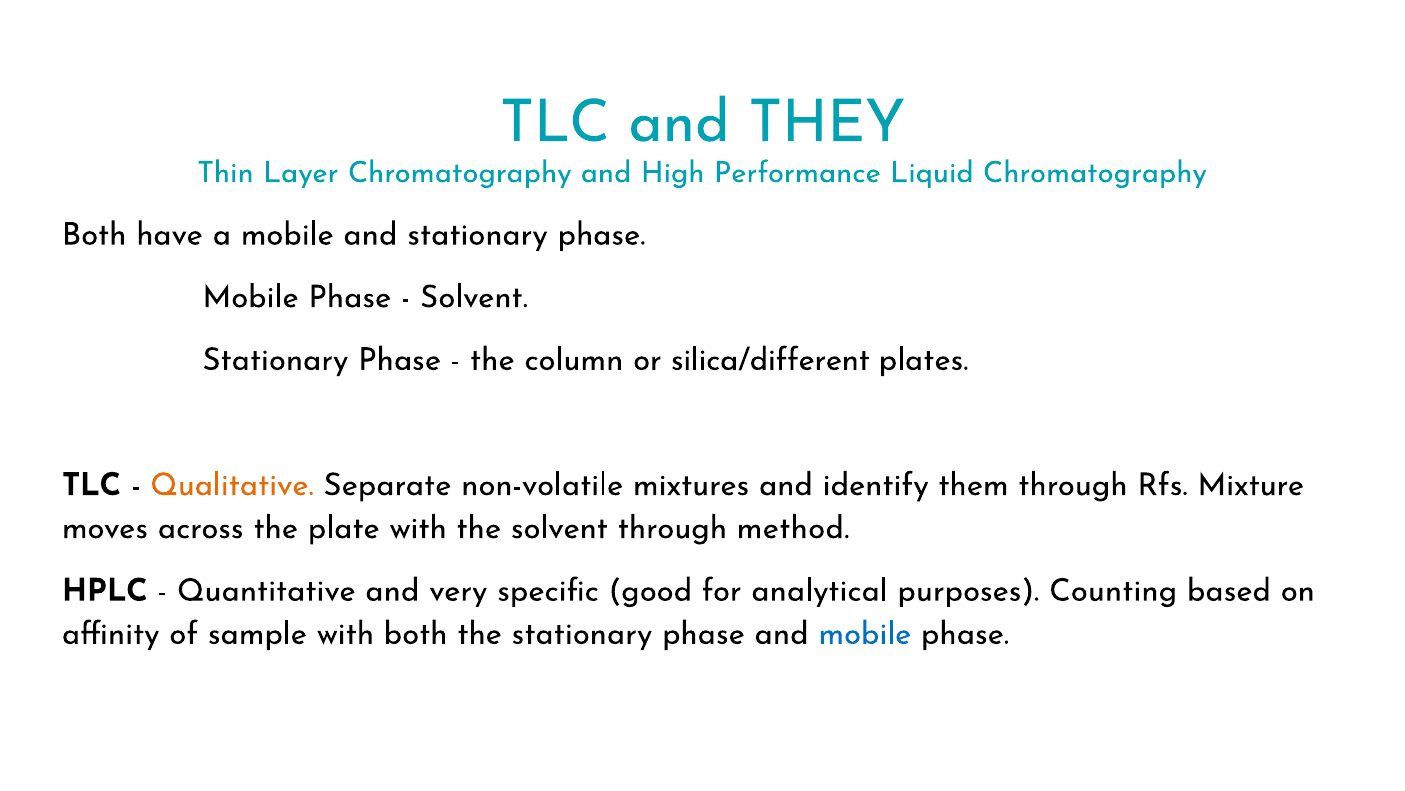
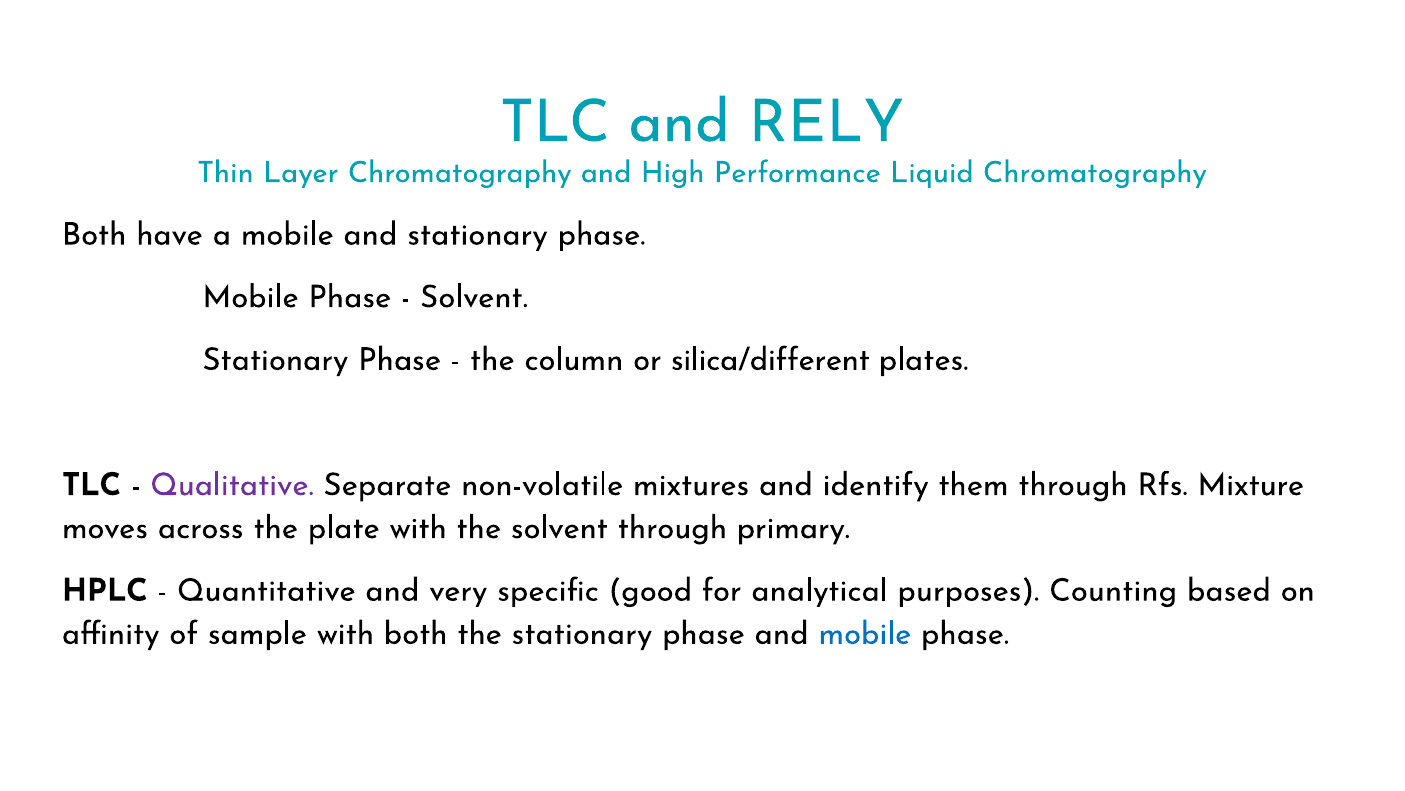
THEY: THEY -> RELY (826, 122)
Qualitative colour: orange -> purple (232, 484)
method: method -> primary (793, 527)
